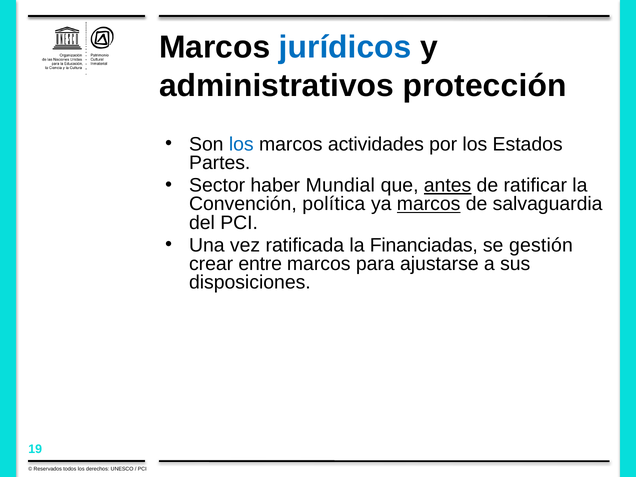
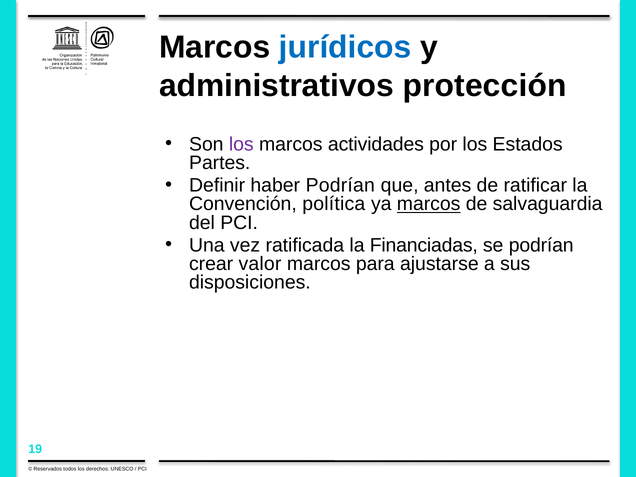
los colour: blue -> purple (241, 144)
Sector: Sector -> Definir (217, 185)
haber Mundial: Mundial -> Podrían (340, 185)
antes underline: present -> none (448, 185)
se gestión: gestión -> podrían (541, 245)
entre: entre -> valor (260, 264)
